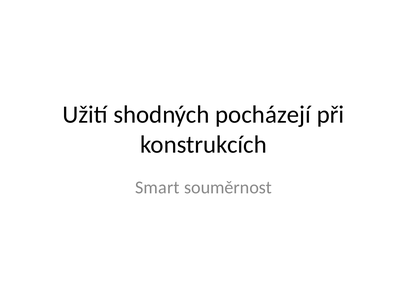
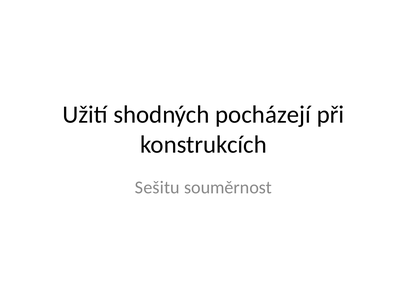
Smart: Smart -> Sešitu (157, 187)
